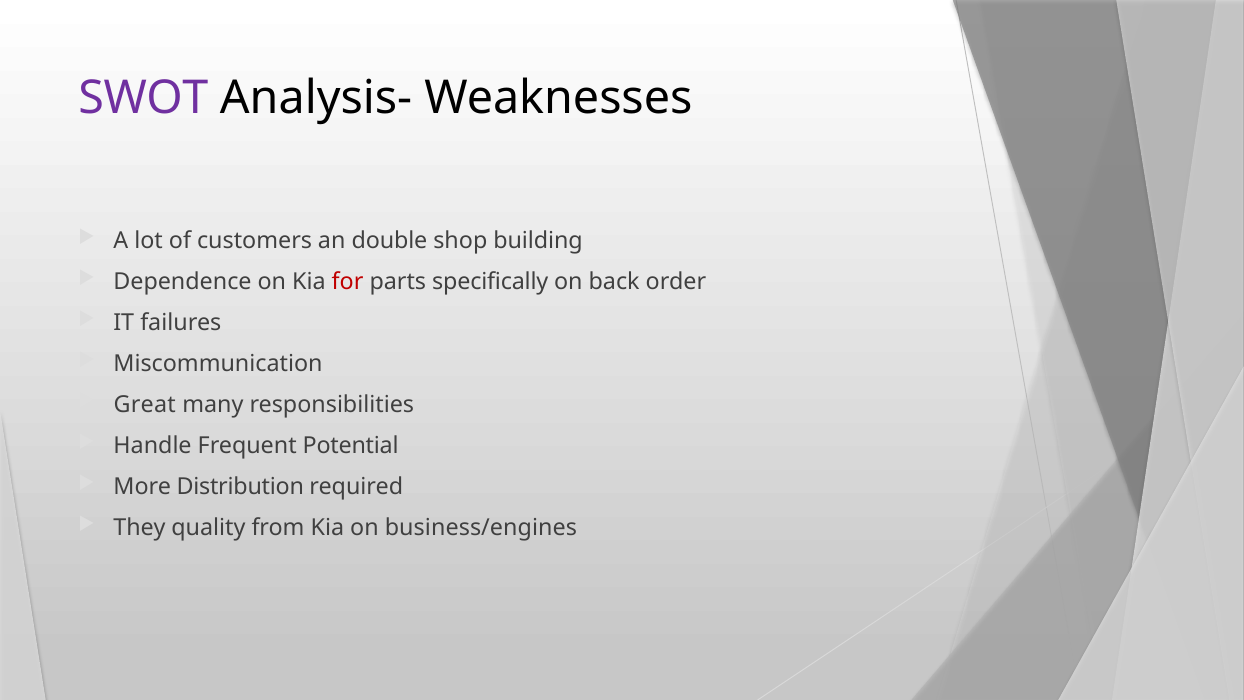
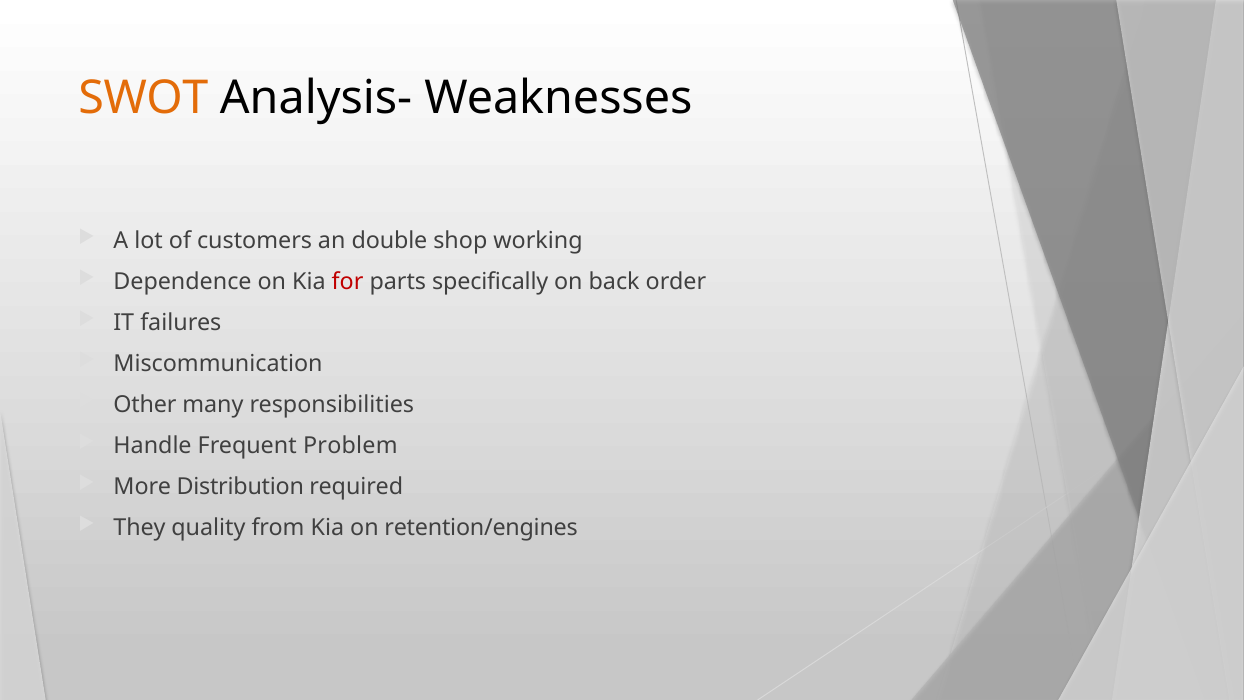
SWOT colour: purple -> orange (143, 98)
building: building -> working (538, 241)
Great: Great -> Other (145, 405)
Potential: Potential -> Problem (350, 446)
business/engines: business/engines -> retention/engines (481, 527)
